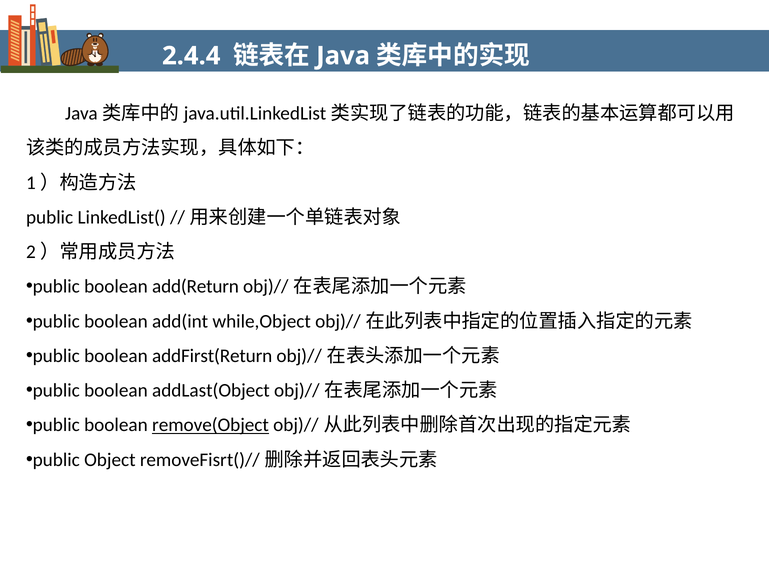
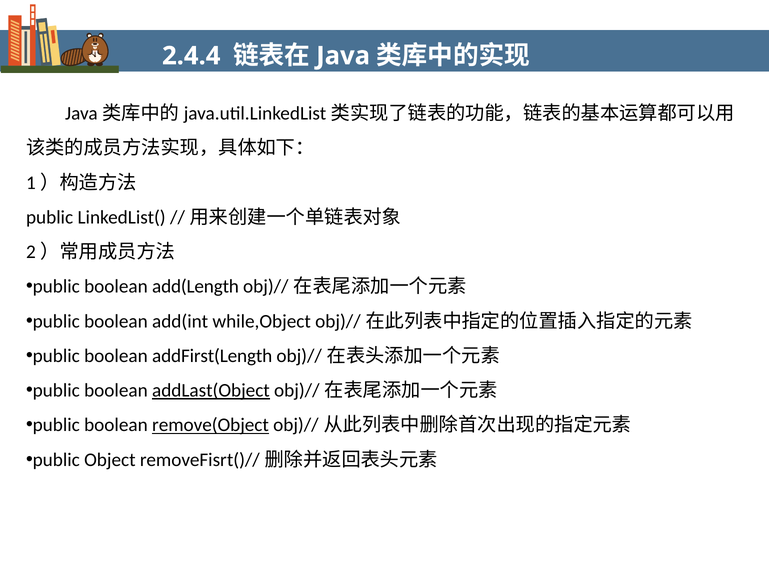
add(Return: add(Return -> add(Length (196, 286)
addFirst(Return: addFirst(Return -> addFirst(Length (212, 356)
addLast(Object underline: none -> present (211, 390)
